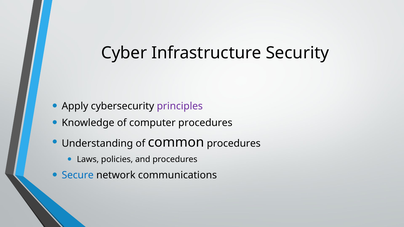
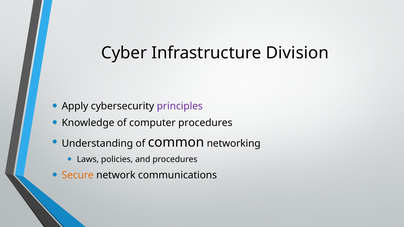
Security: Security -> Division (297, 53)
common procedures: procedures -> networking (234, 144)
Secure colour: blue -> orange (78, 175)
